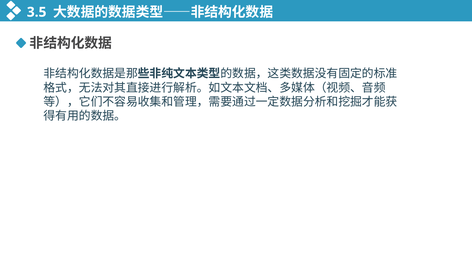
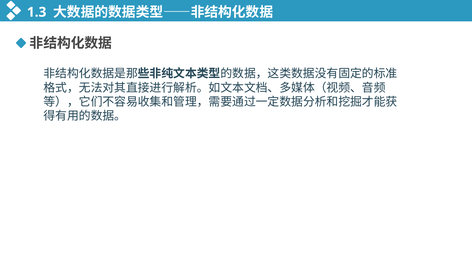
3.5: 3.5 -> 1.3 (37, 12)
